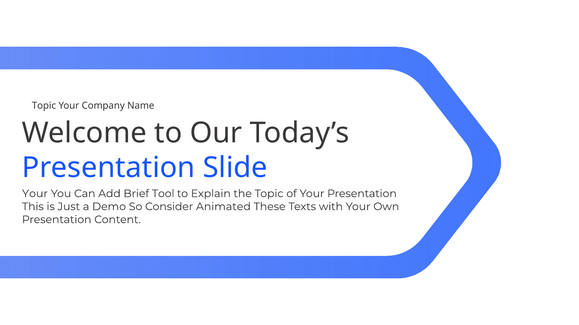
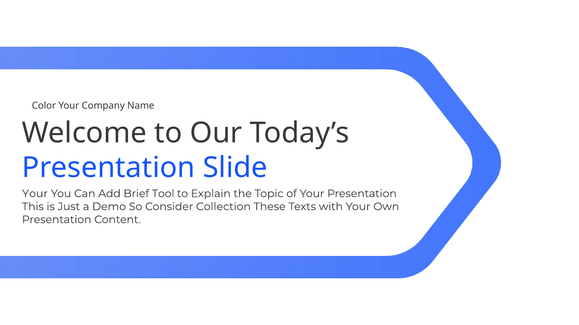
Topic: Topic -> Color (44, 106)
Animated: Animated -> Collection (223, 207)
